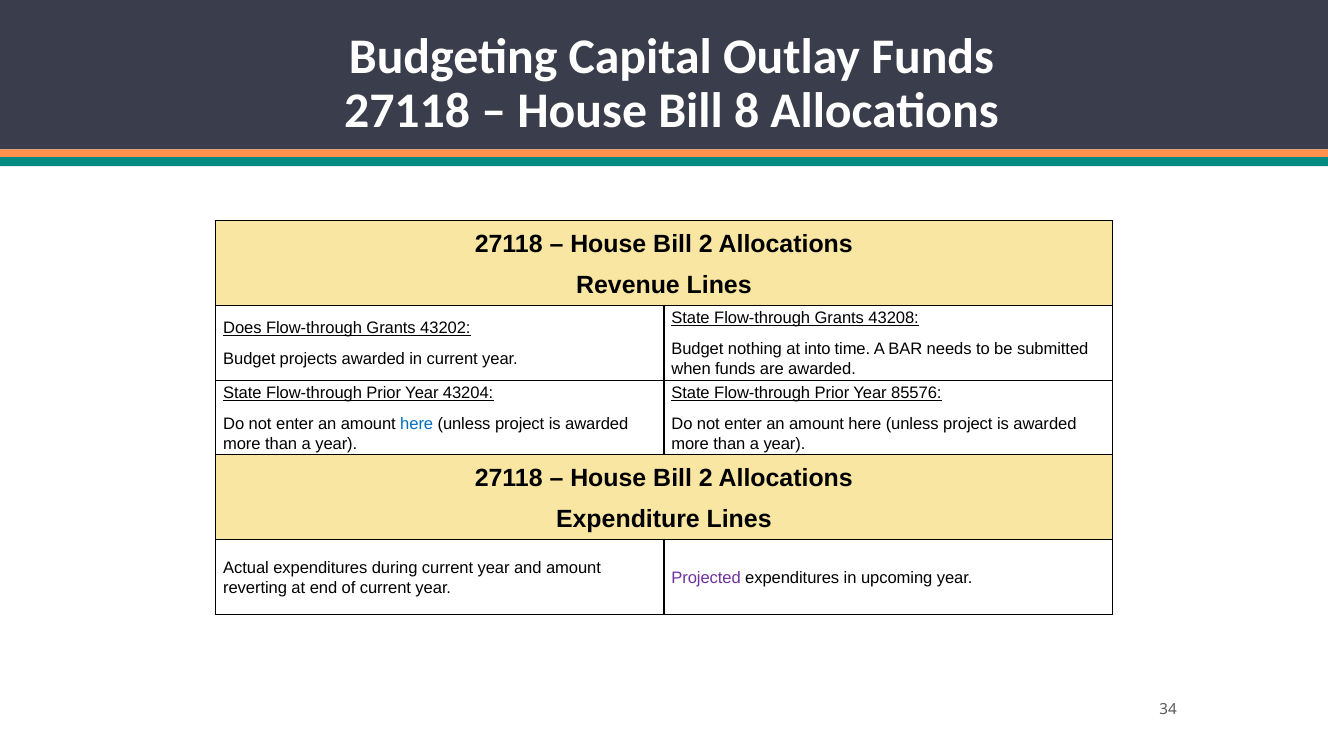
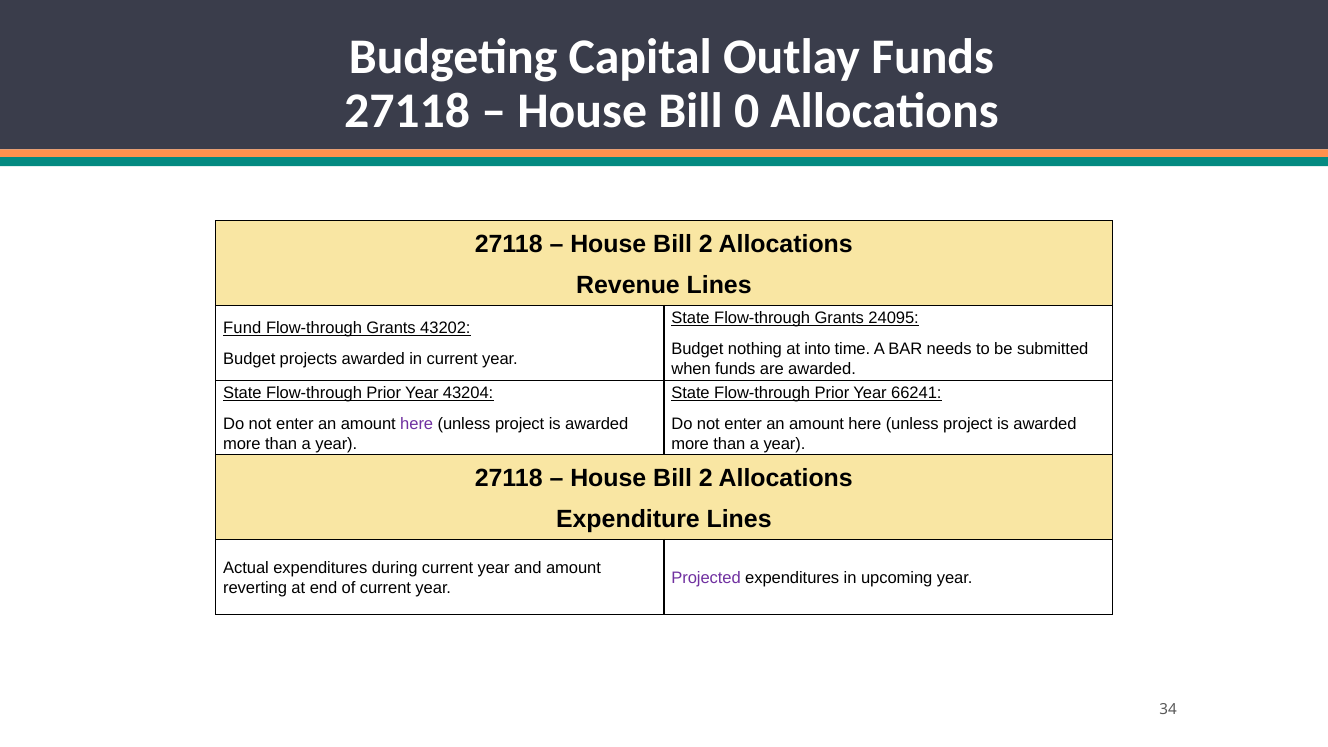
8: 8 -> 0 (747, 111)
43208: 43208 -> 24095 (894, 318)
Does: Does -> Fund (242, 328)
85576: 85576 -> 66241 (916, 393)
here colour: blue -> purple (417, 424)
